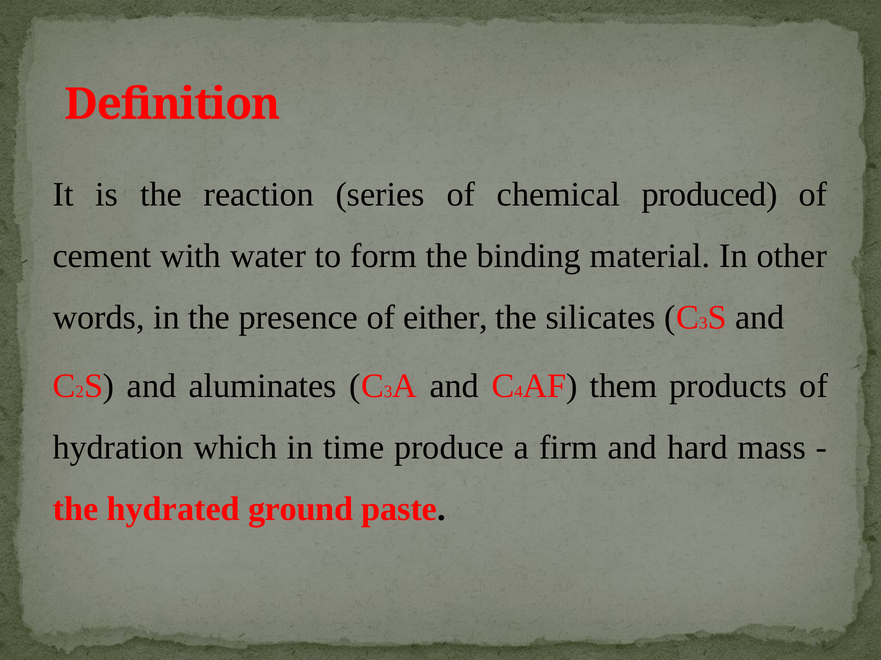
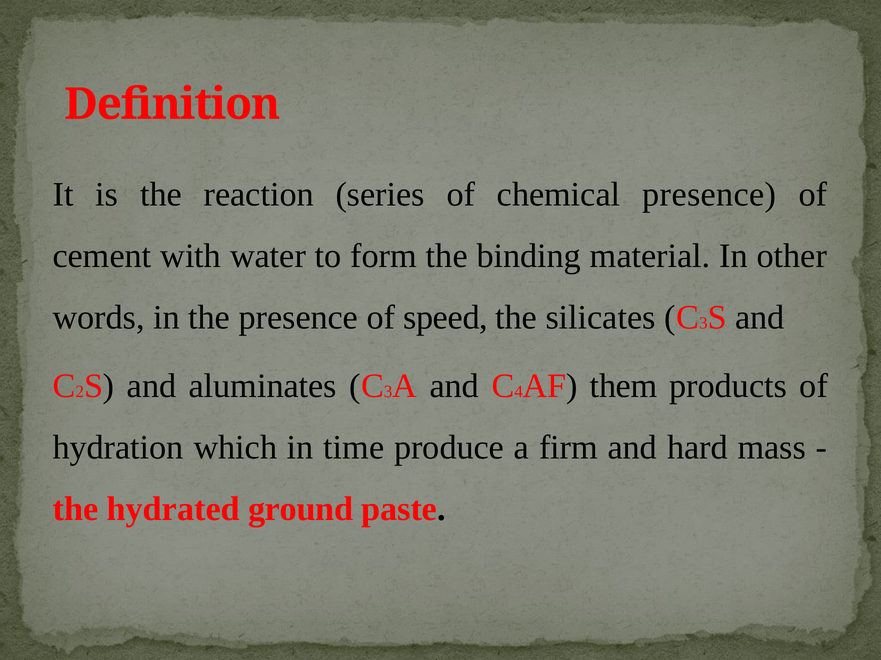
chemical produced: produced -> presence (709, 195)
either: either -> speed (445, 318)
